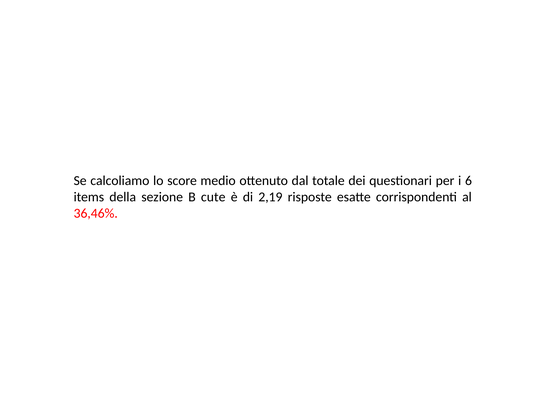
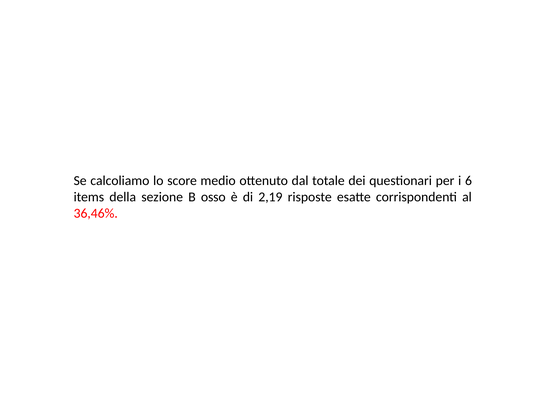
cute: cute -> osso (213, 197)
